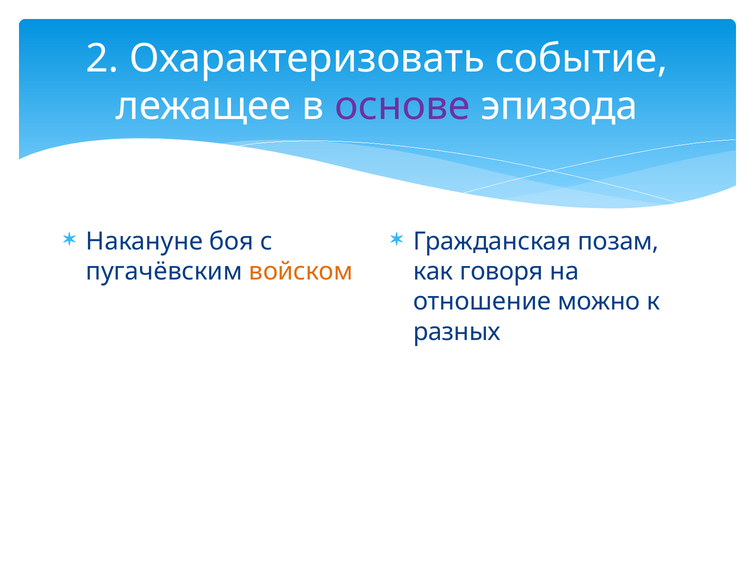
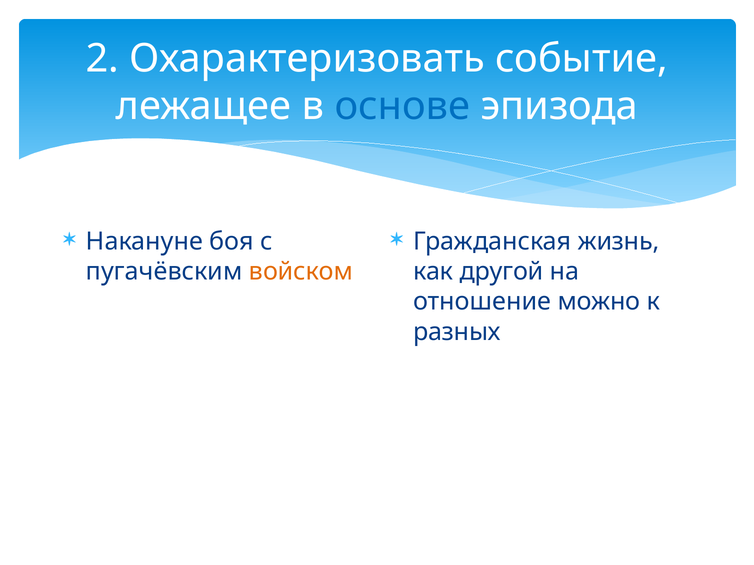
основе colour: purple -> blue (402, 106)
позам: позам -> жизнь (618, 242)
говоря: говоря -> другой (502, 272)
